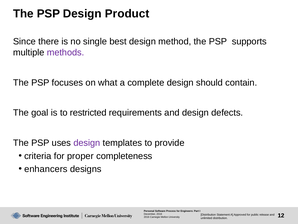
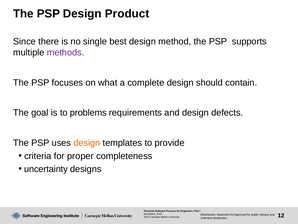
restricted: restricted -> problems (88, 113)
design colour: purple -> orange (87, 143)
enhancers: enhancers -> uncertainty (46, 169)
